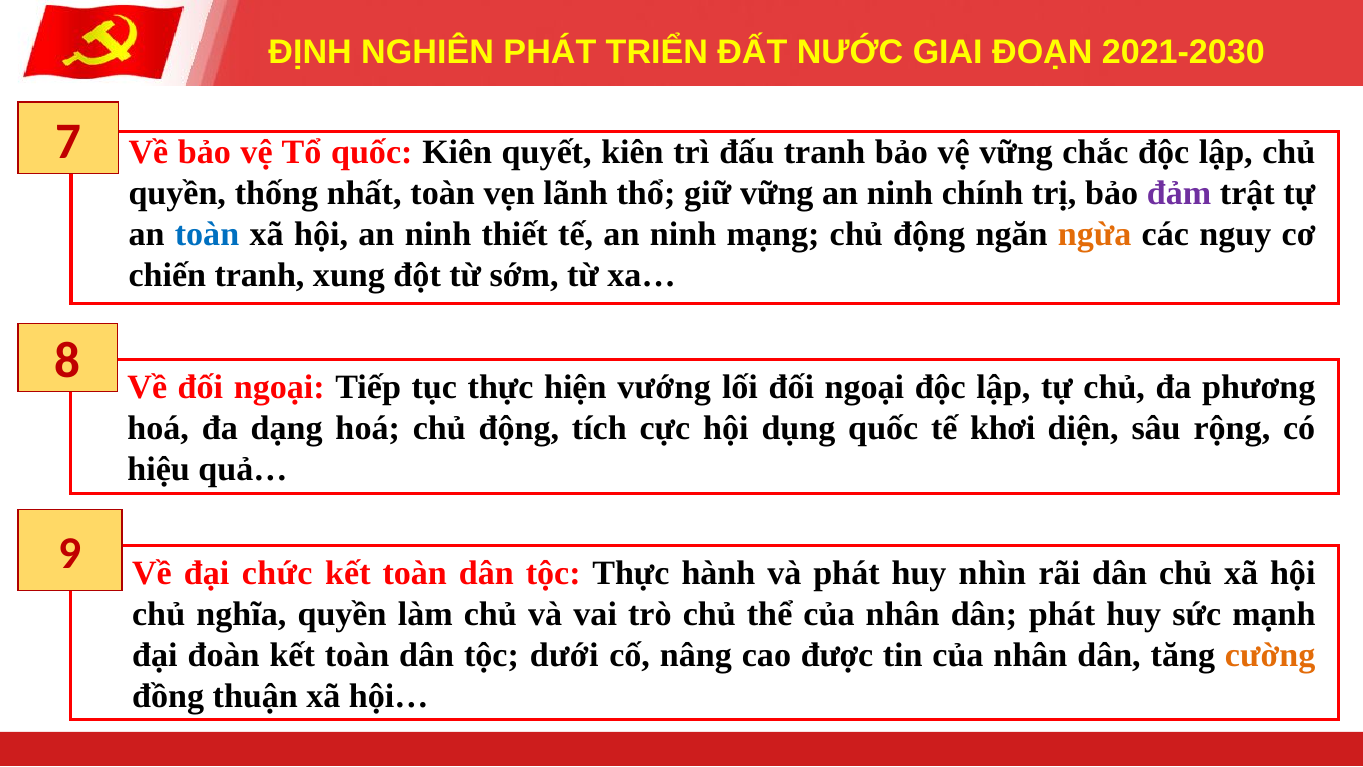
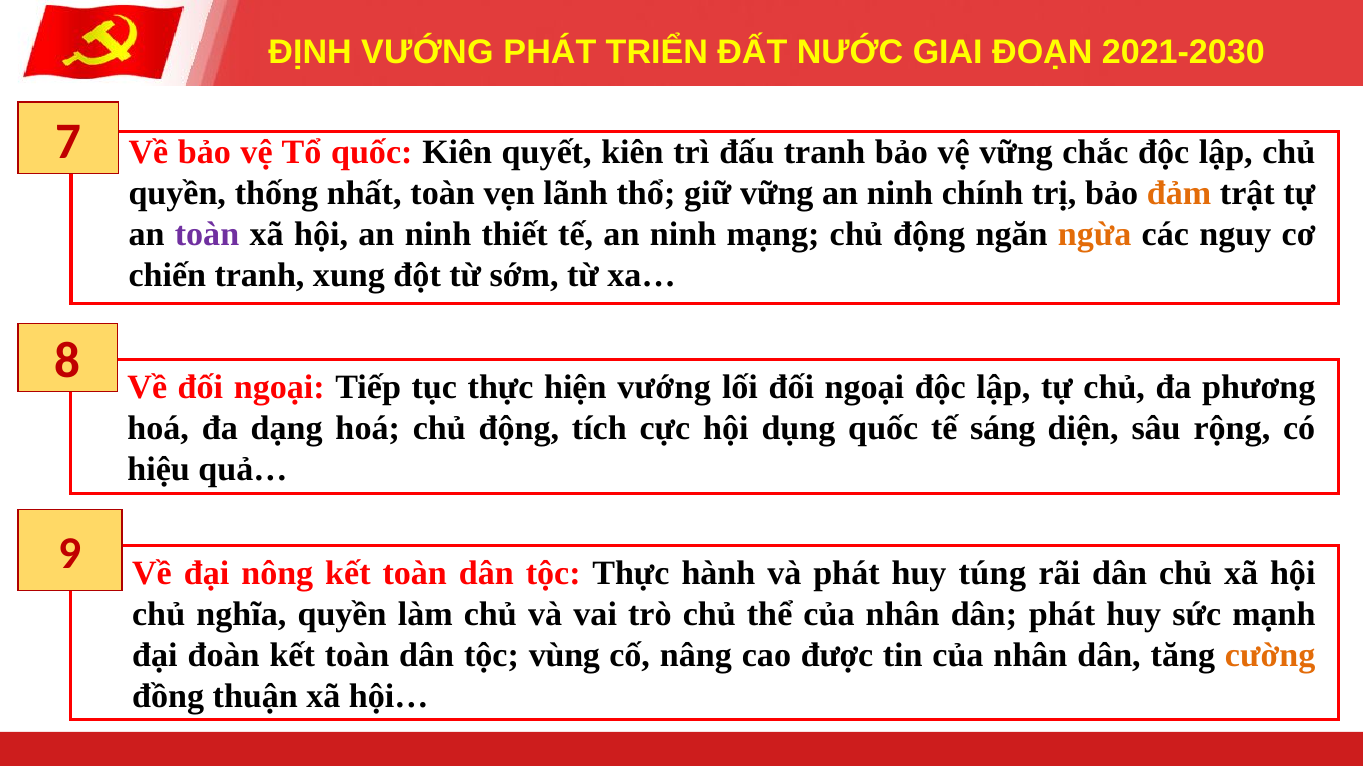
ĐỊNH NGHIÊN: NGHIÊN -> VƯỚNG (427, 52)
đảm colour: purple -> orange (1179, 193)
toàn colour: blue -> purple (207, 234)
khơi: khơi -> sáng (1003, 428)
chức: chức -> nông (277, 573)
nhìn: nhìn -> túng (992, 573)
dưới: dưới -> vùng (564, 655)
